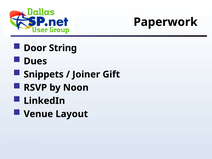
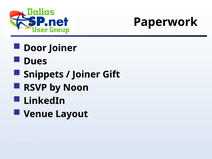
Door String: String -> Joiner (63, 48)
